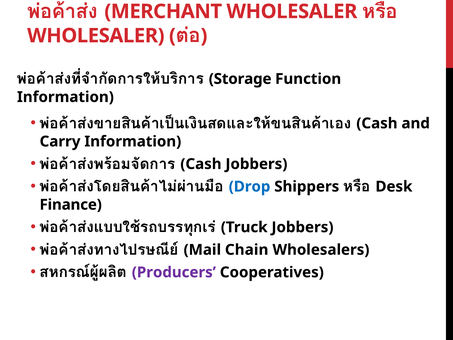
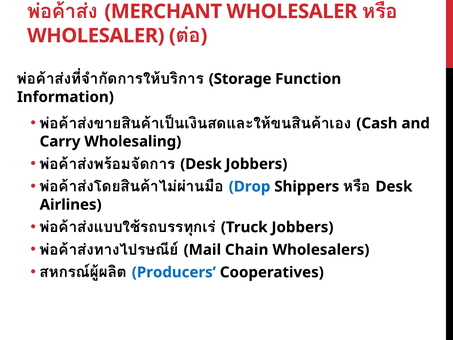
Carry Information: Information -> Wholesaling (133, 141)
Cash: Cash -> Desk (201, 164)
Finance: Finance -> Airlines (71, 205)
Producers colour: purple -> blue (174, 272)
